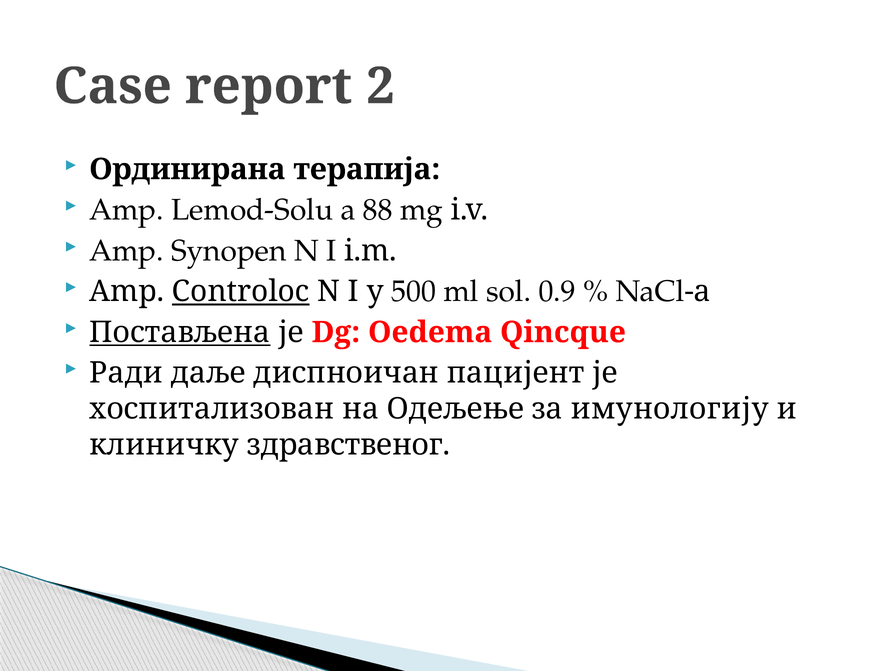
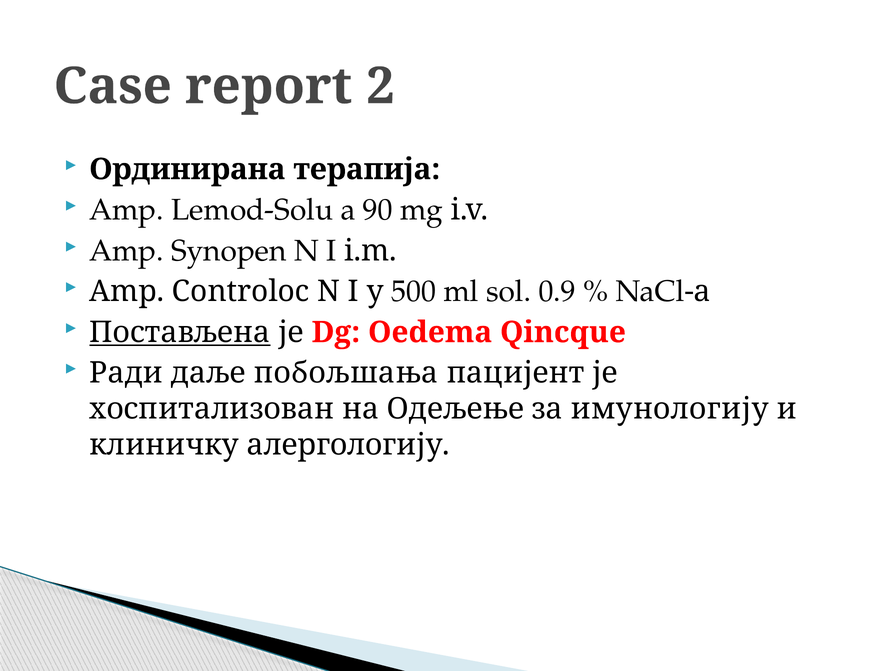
88: 88 -> 90 (378, 210)
Controloc underline: present -> none (241, 292)
диспноичан: диспноичан -> побољшања (346, 373)
здравственог: здравственог -> алергологију (348, 445)
